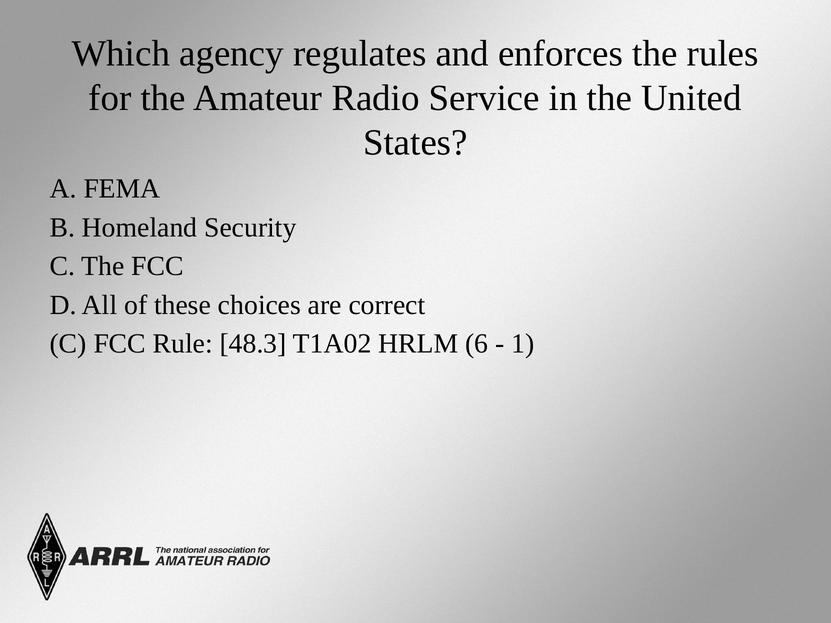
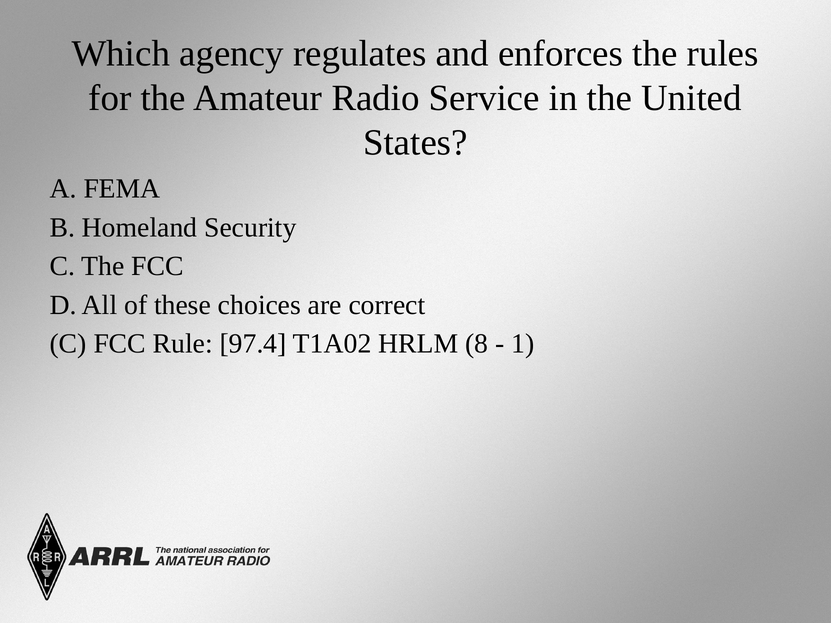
48.3: 48.3 -> 97.4 (253, 344)
6: 6 -> 8 (477, 344)
